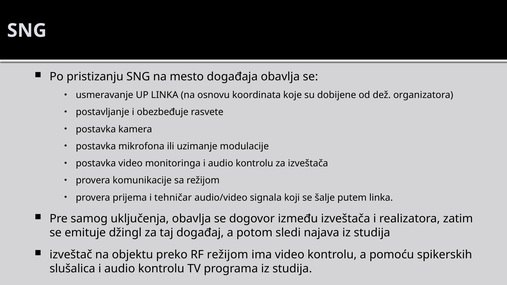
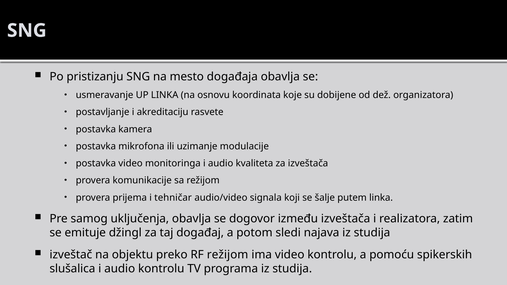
obezbeđuje: obezbeđuje -> akreditaciju (163, 112)
monitoringa i audio kontrolu: kontrolu -> kvaliteta (254, 164)
